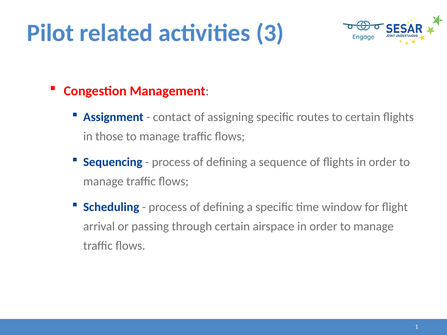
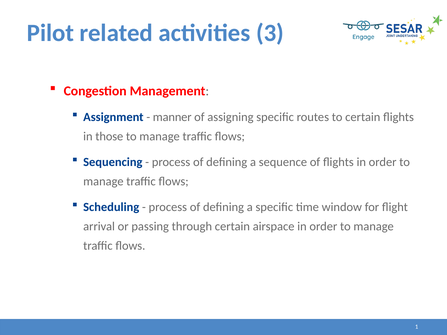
contact: contact -> manner (172, 117)
